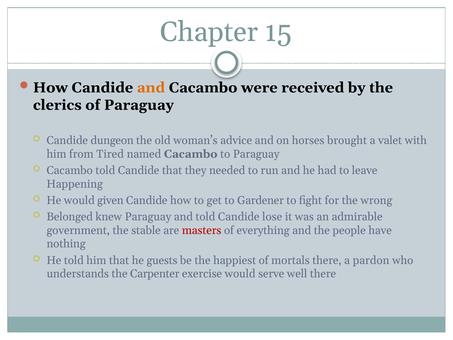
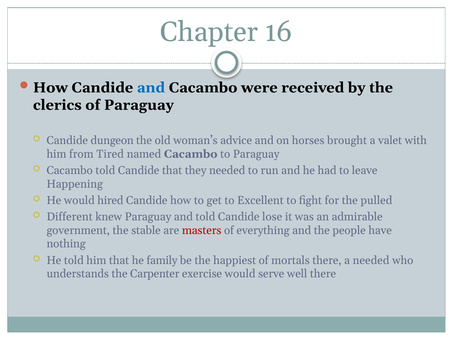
15: 15 -> 16 (279, 32)
and colour: orange -> blue (151, 88)
given: given -> hired (110, 200)
Gardener: Gardener -> Excellent (260, 200)
wrong: wrong -> pulled (376, 200)
Belonged: Belonged -> Different (70, 217)
guests: guests -> family (162, 260)
a pardon: pardon -> needed (371, 260)
